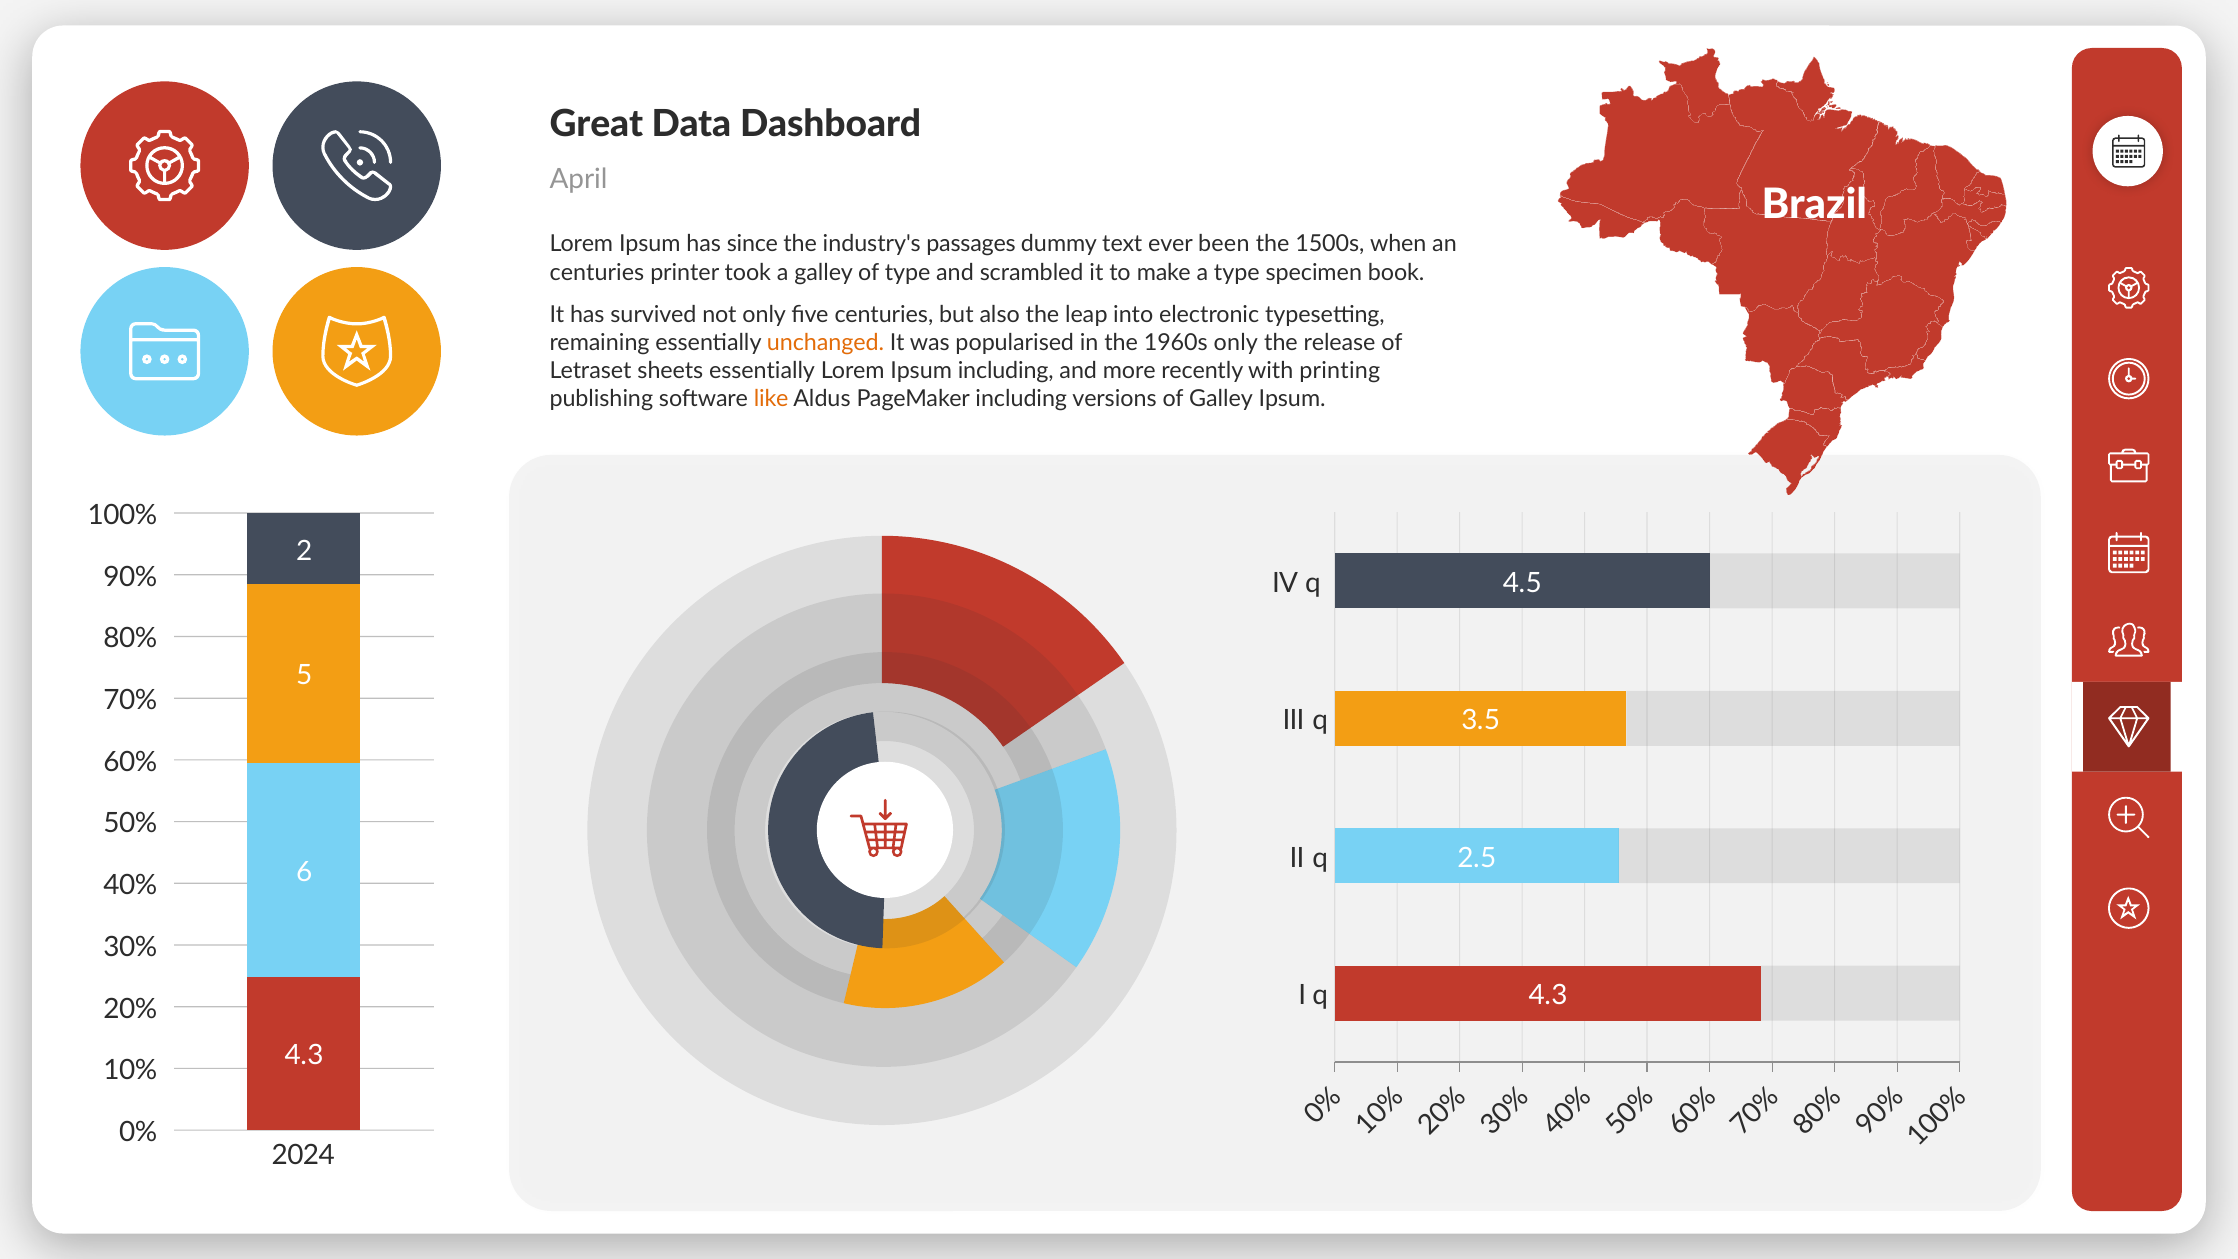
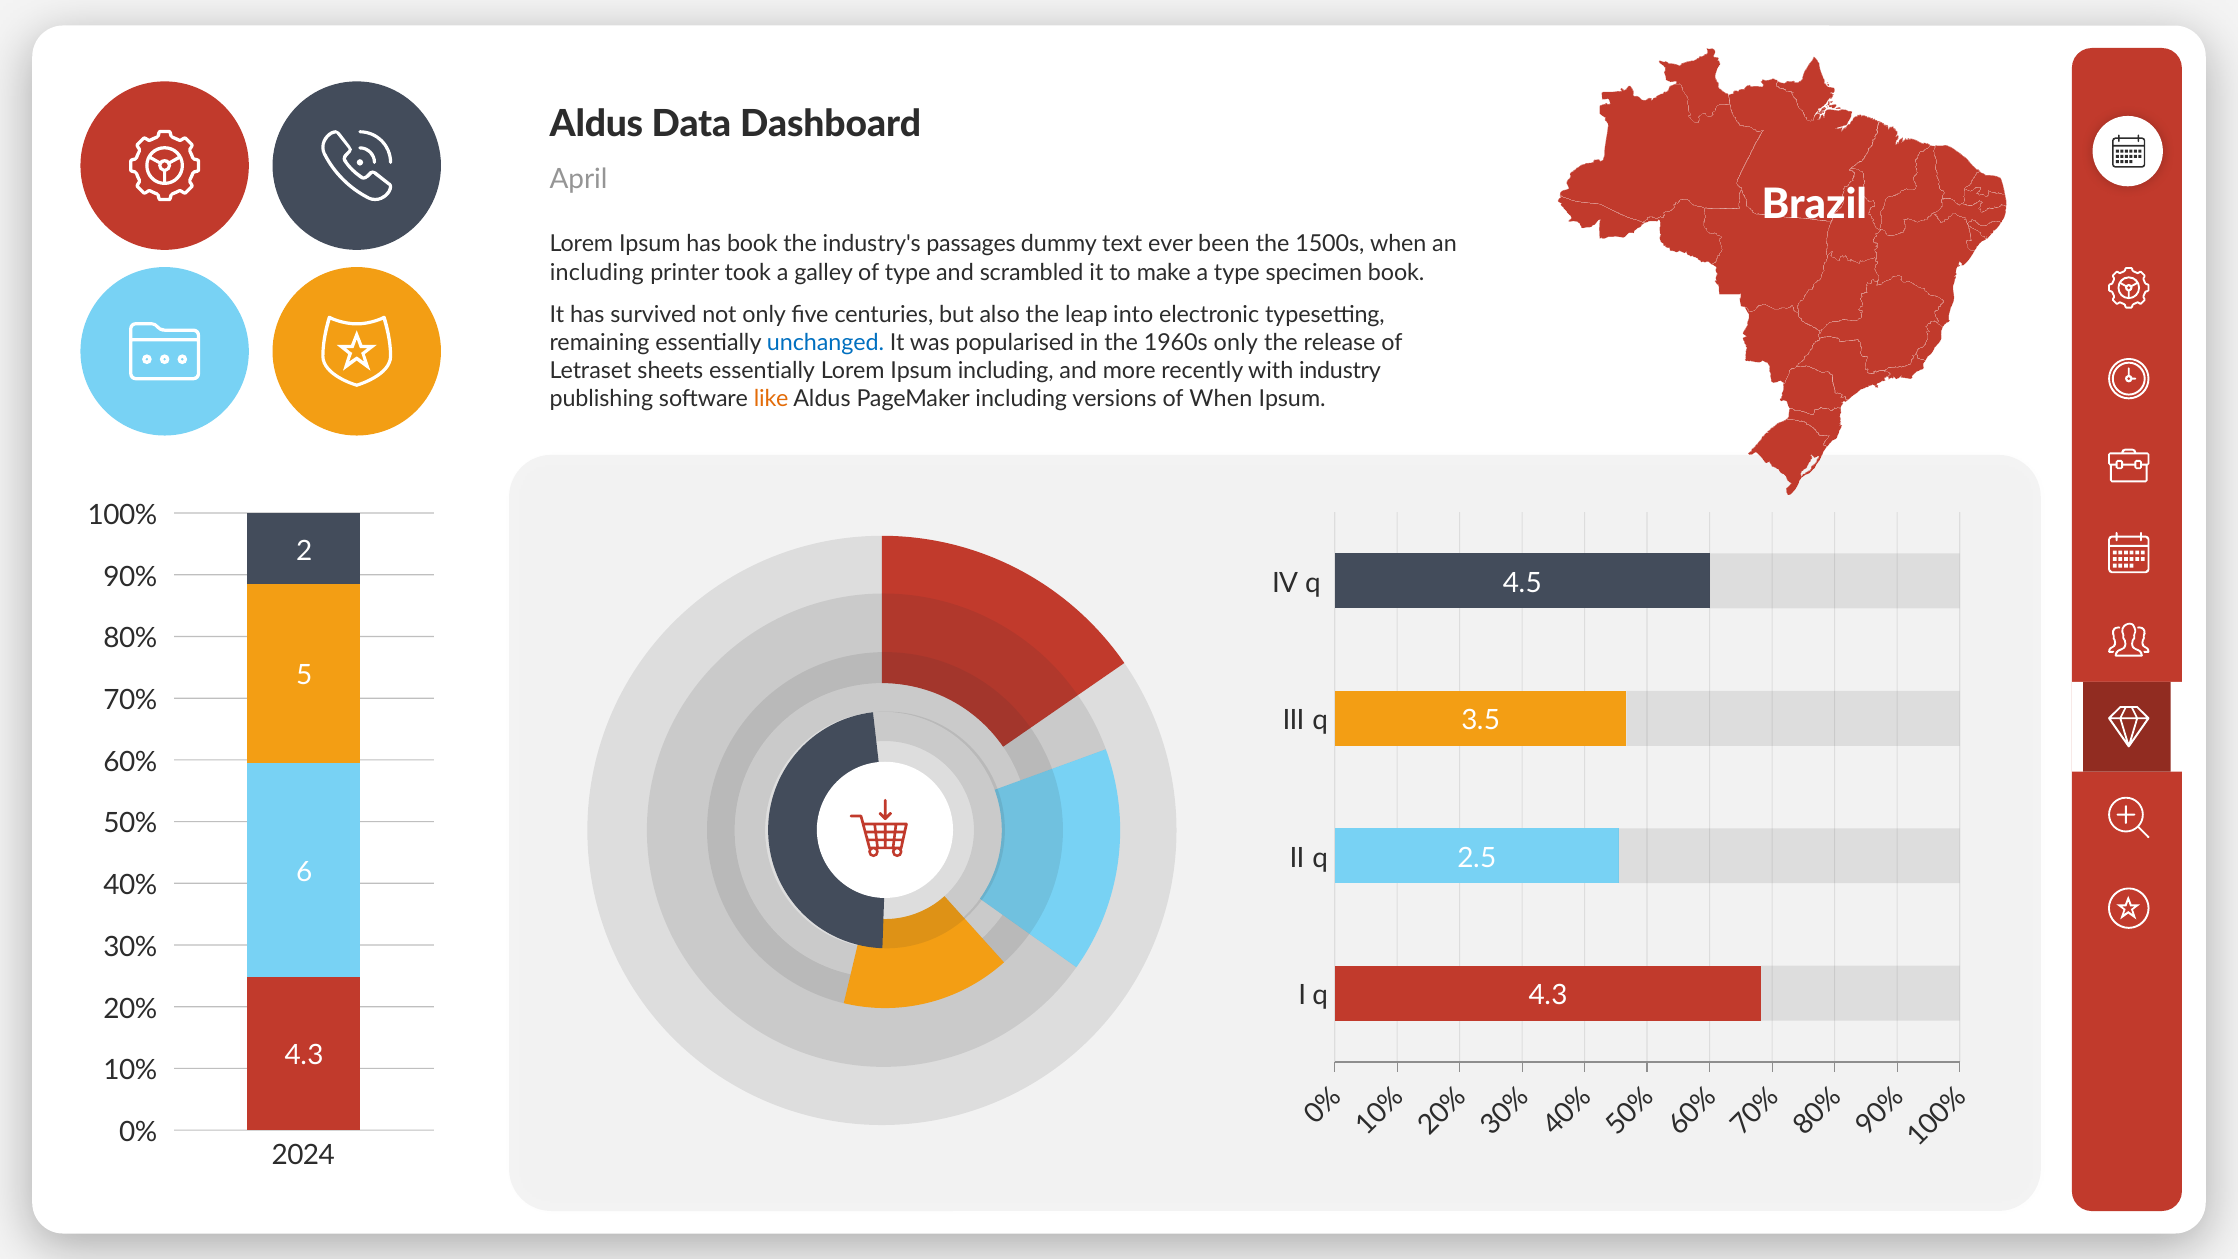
Great: Great -> Aldus (596, 124)
has since: since -> book (752, 244)
centuries: centuries -> including (597, 272)
unchanged colour: orange -> blue (825, 342)
printing: printing -> industry (1340, 370)
of Galley: Galley -> When (1221, 398)
